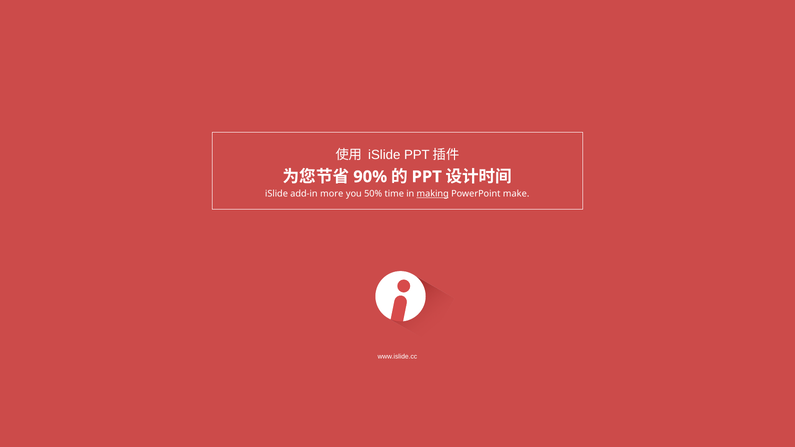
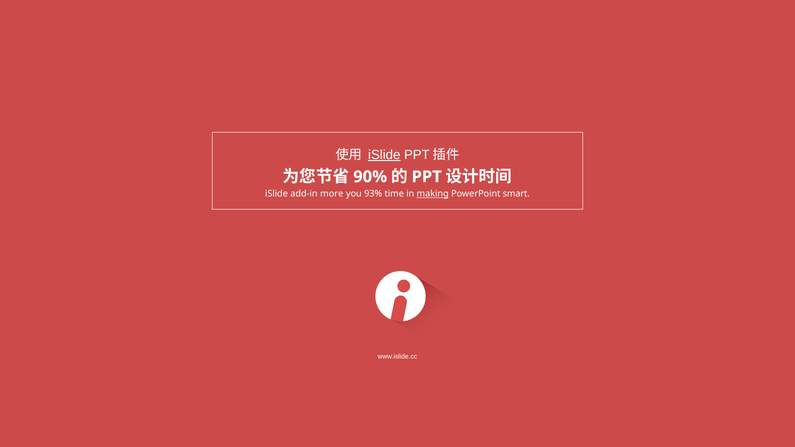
iSlide underline: none -> present (384, 155)
50%: 50% -> 93% (373, 194)
make: make -> smart (516, 194)
